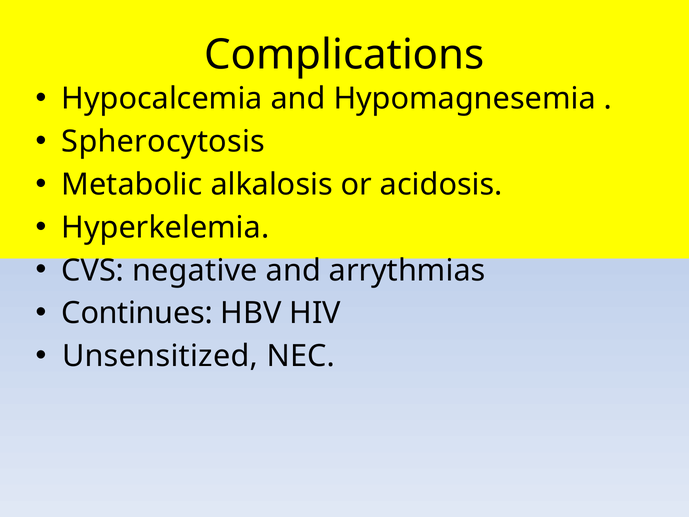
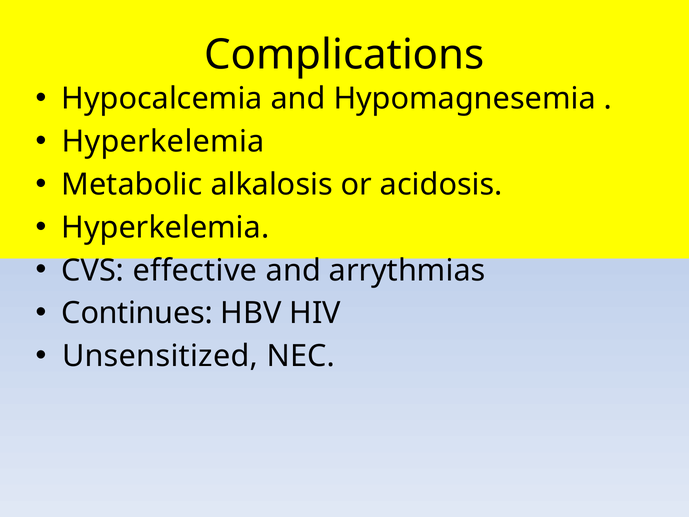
Spherocytosis: Spherocytosis -> Hyperkelemia (163, 142)
negative: negative -> effective (195, 270)
